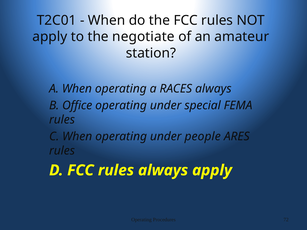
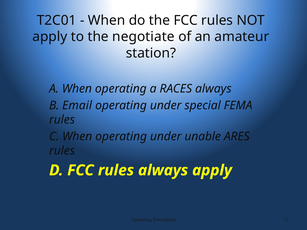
Office: Office -> Email (77, 106)
people: people -> unable (203, 137)
